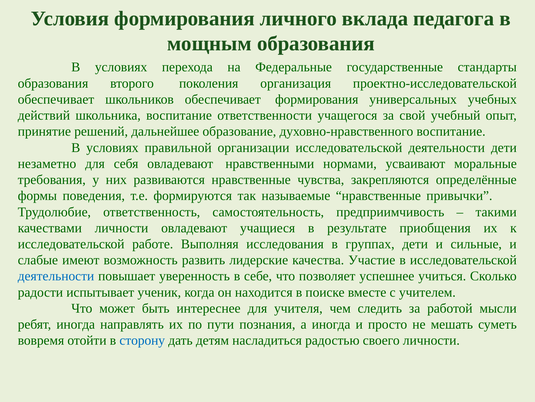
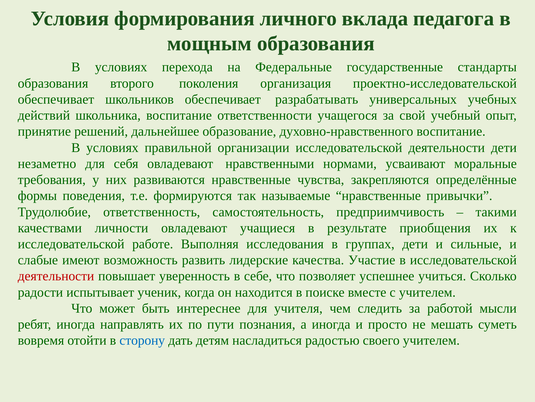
обеспечивает формирования: формирования -> разрабатывать (317, 99)
деятельности colour: blue -> red (56, 276)
своего личности: личности -> учителем (431, 340)
